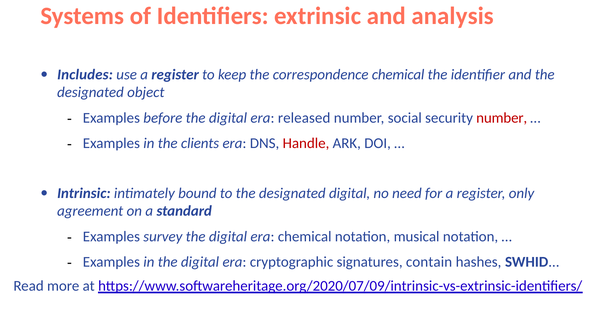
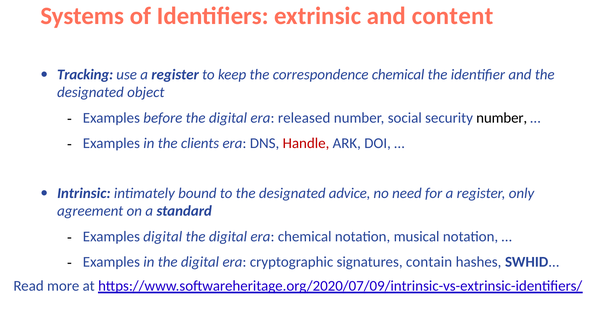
analysis: analysis -> content (453, 16)
Includes: Includes -> Tracking (85, 75)
number colour: red -> black (502, 118)
designated digital: digital -> advice (350, 193)
Examples survey: survey -> digital (163, 237)
